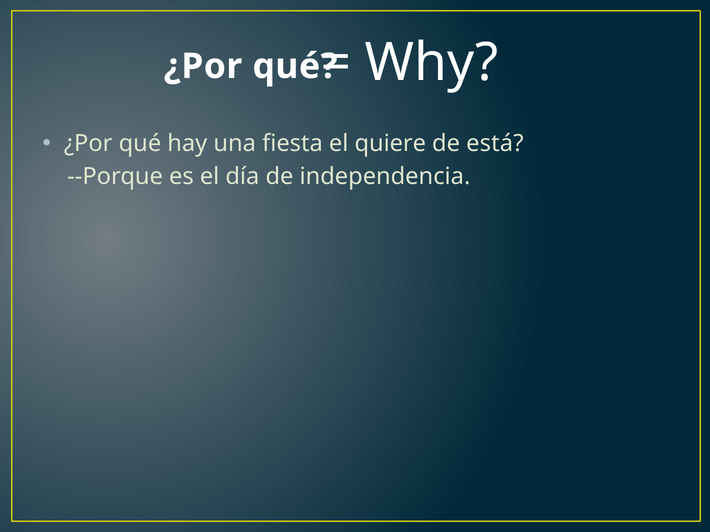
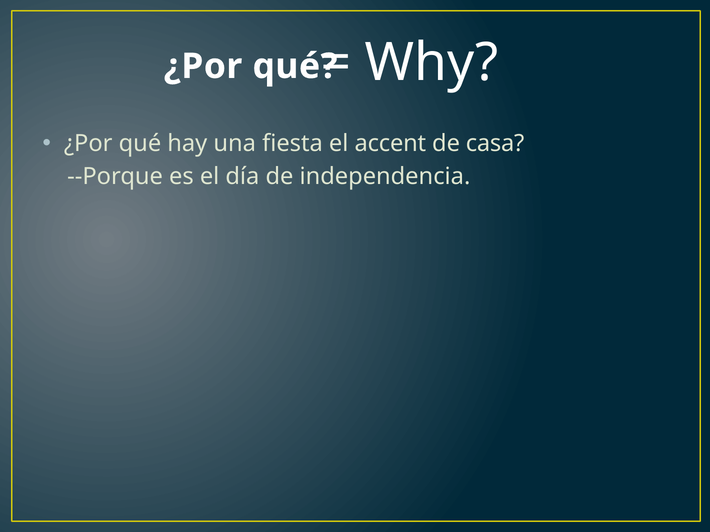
quiere: quiere -> accent (390, 144)
está: está -> casa (495, 144)
